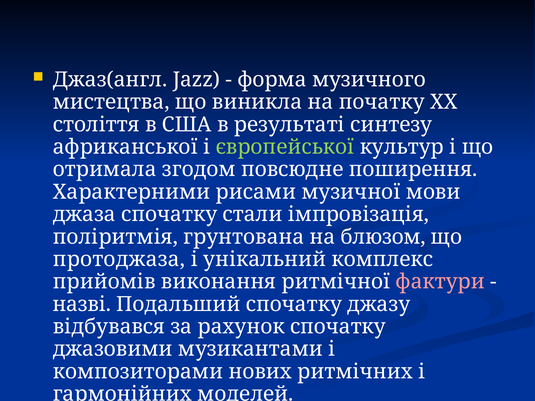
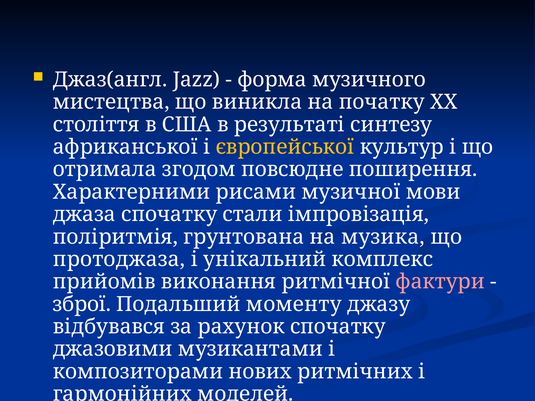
європейської colour: light green -> yellow (285, 147)
блюзом: блюзом -> музика (383, 237)
назві: назві -> зброї (82, 304)
Подальший спочатку: спочатку -> моменту (294, 304)
